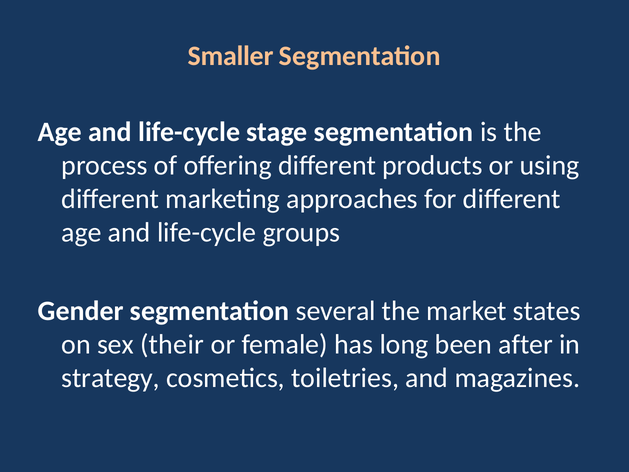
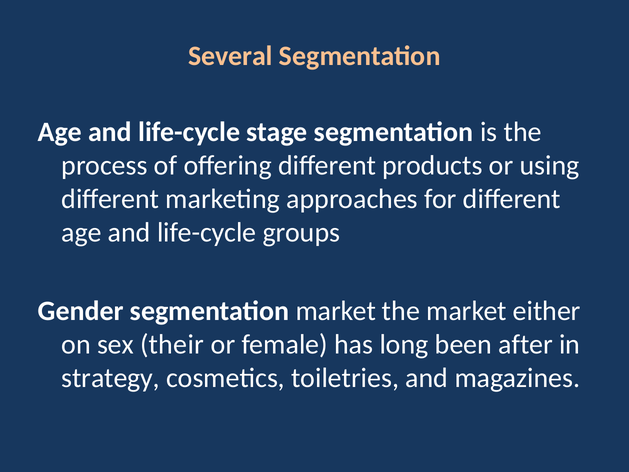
Smaller: Smaller -> Several (231, 56)
segmentation several: several -> market (336, 311)
states: states -> either (547, 311)
